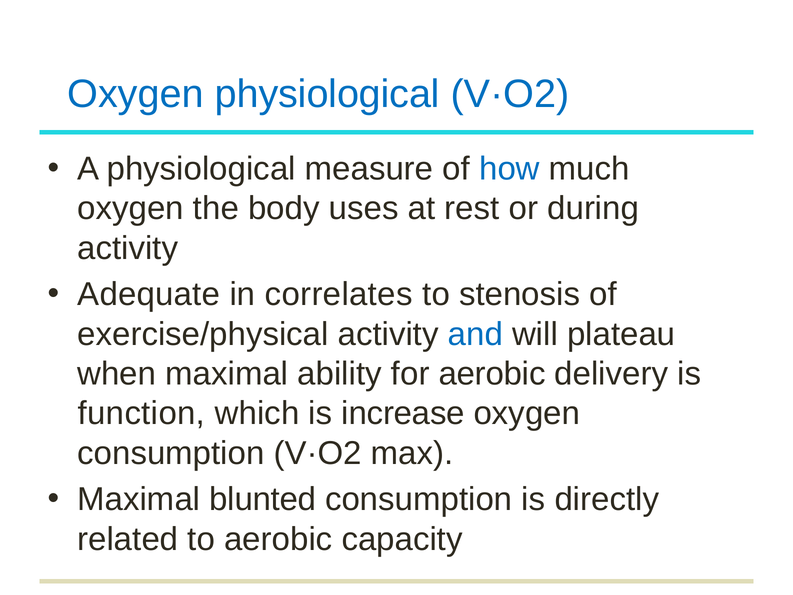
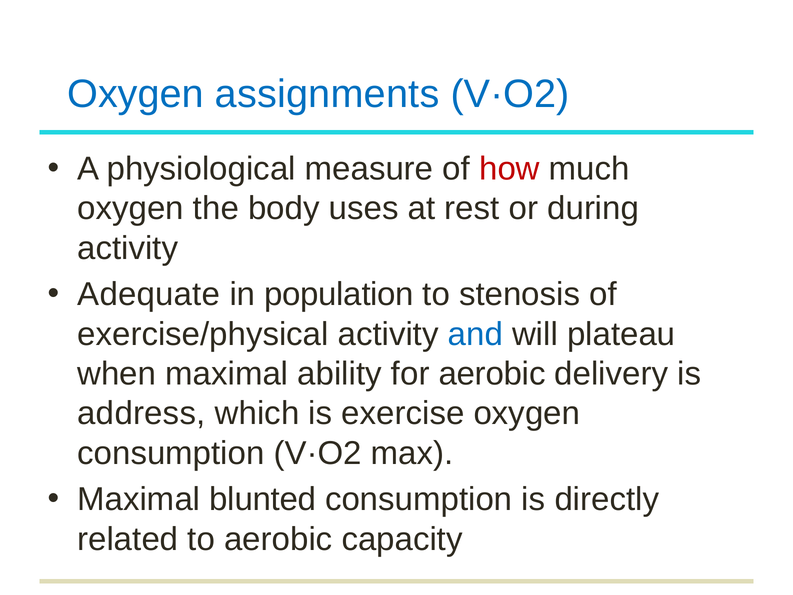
Oxygen physiological: physiological -> assignments (327, 94)
how colour: blue -> red (509, 169)
correlates: correlates -> population (339, 294)
function: function -> address (141, 413)
increase: increase -> exercise (403, 413)
